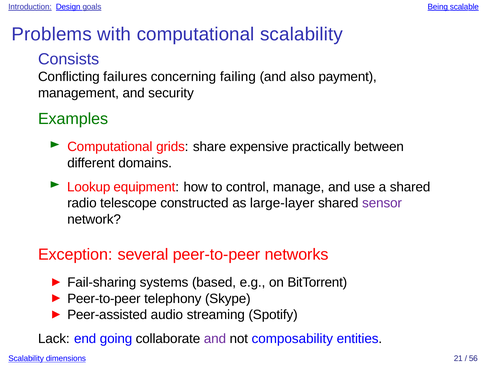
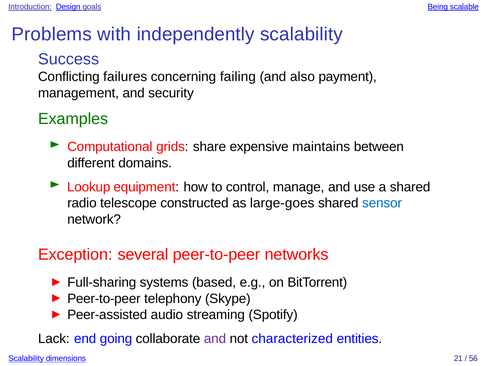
with computational: computational -> independently (196, 34)
Consists: Consists -> Success (69, 59)
practically: practically -> maintains (321, 147)
large-layer: large-layer -> large-goes (282, 203)
sensor colour: purple -> blue (382, 203)
Fail-sharing: Fail-sharing -> Full-sharing (102, 282)
composability: composability -> characterized (292, 338)
